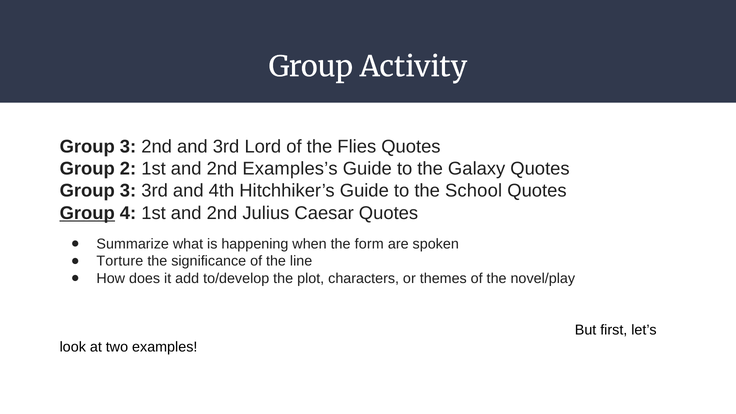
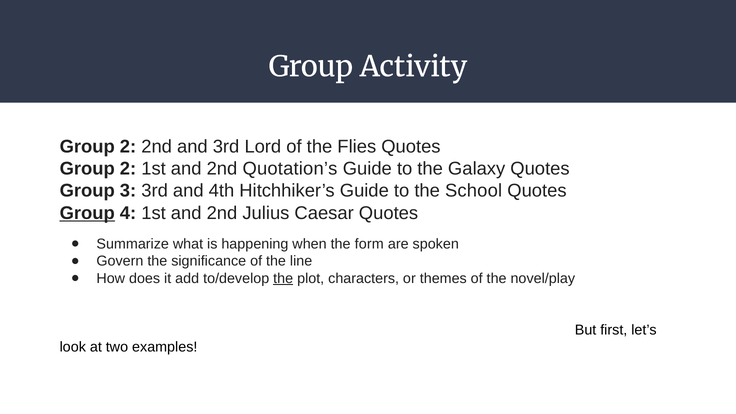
3: 3 -> 2 (128, 147)
Examples’s: Examples’s -> Quotation’s (290, 169)
Torture: Torture -> Govern (120, 261)
the underline: none -> present (283, 278)
